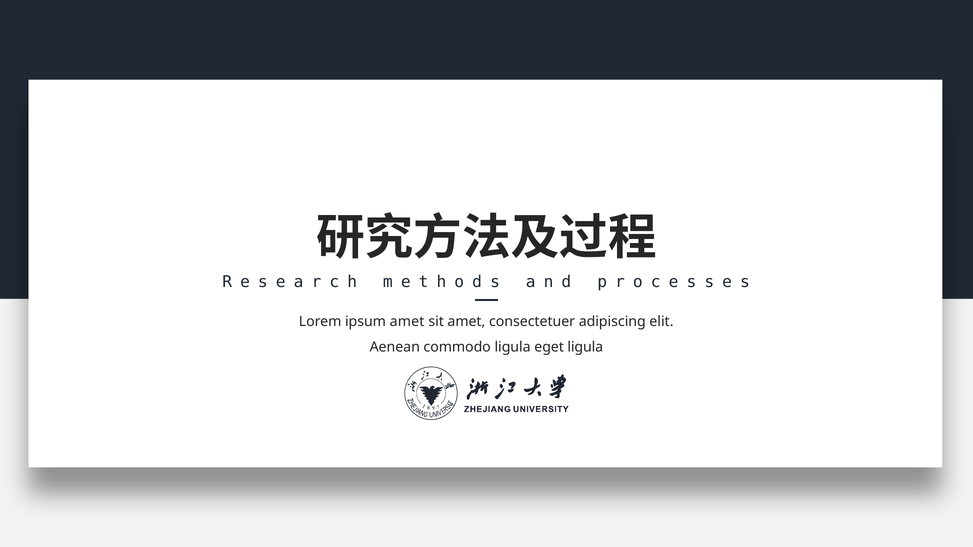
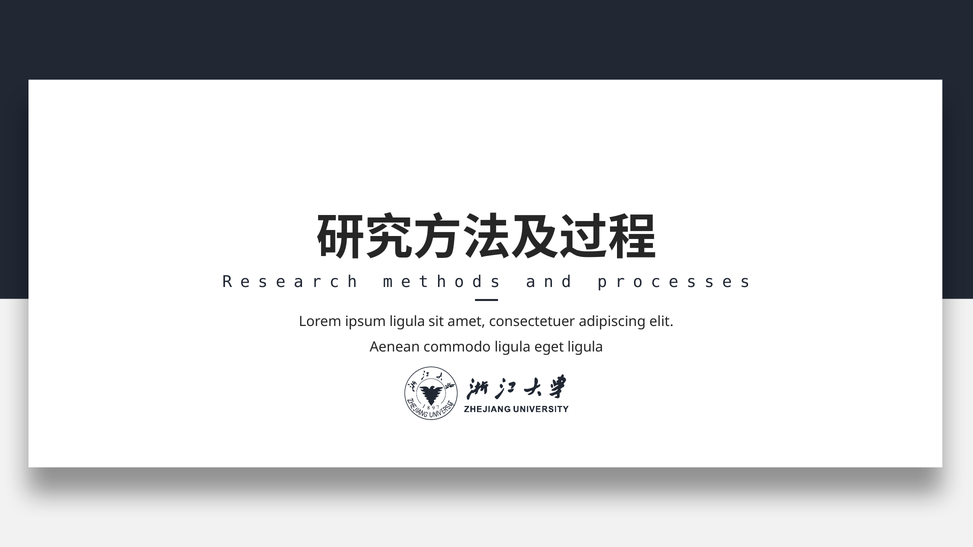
ipsum amet: amet -> ligula (407, 322)
